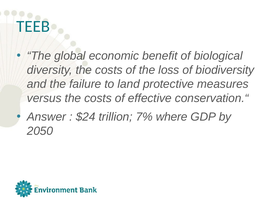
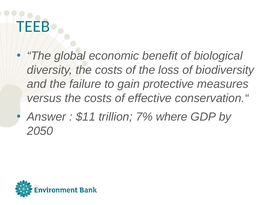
land: land -> gain (129, 84)
$24: $24 -> $11 (86, 117)
